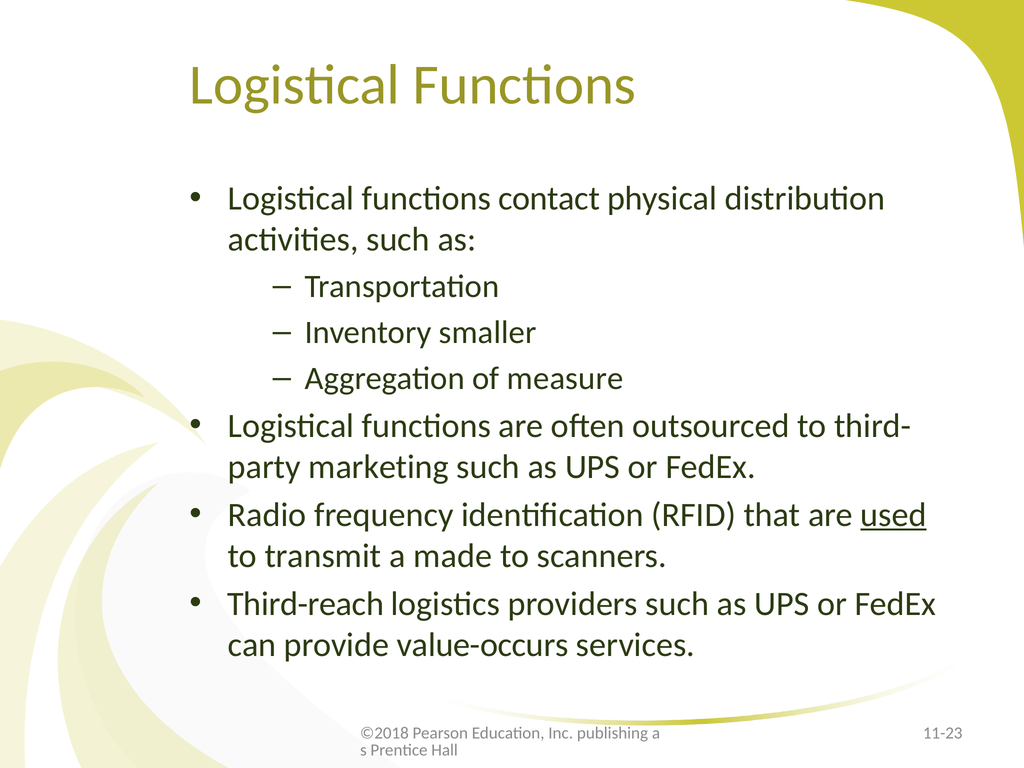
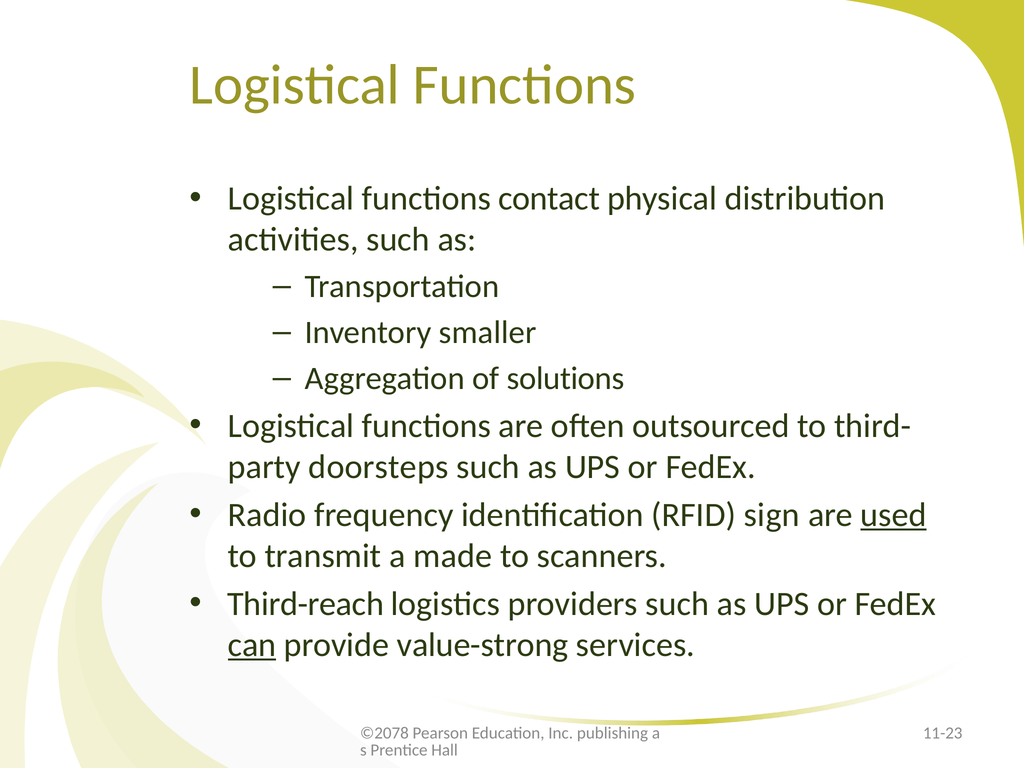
measure: measure -> solutions (565, 378)
marketing: marketing -> doorsteps (378, 467)
that: that -> sign (772, 515)
can underline: none -> present (252, 645)
value-occurs: value-occurs -> value-strong (483, 645)
©2018: ©2018 -> ©2078 (384, 733)
